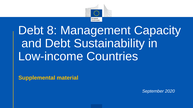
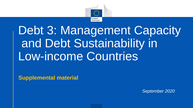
8: 8 -> 3 (52, 31)
